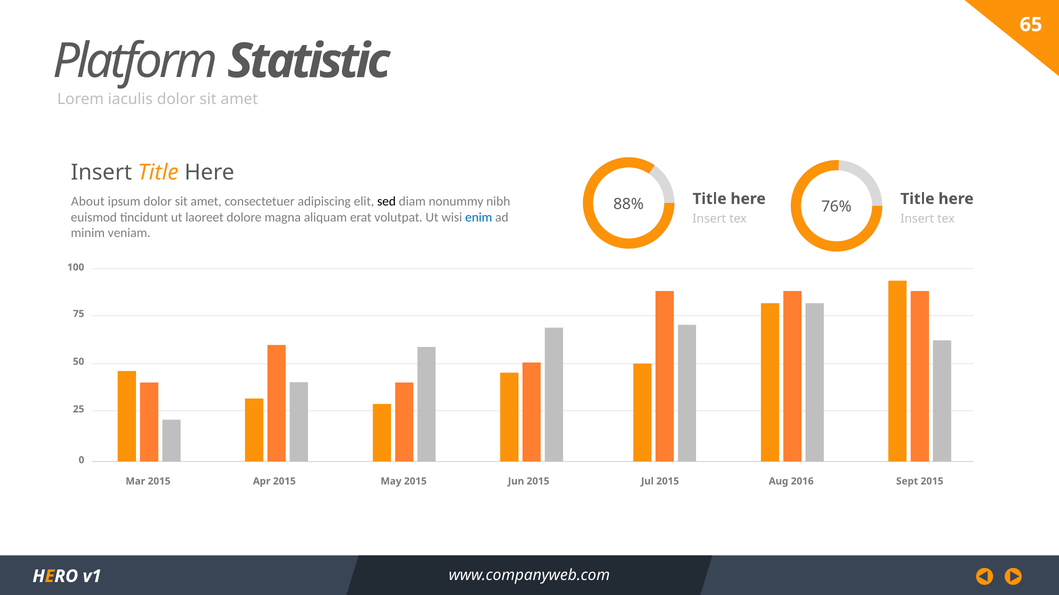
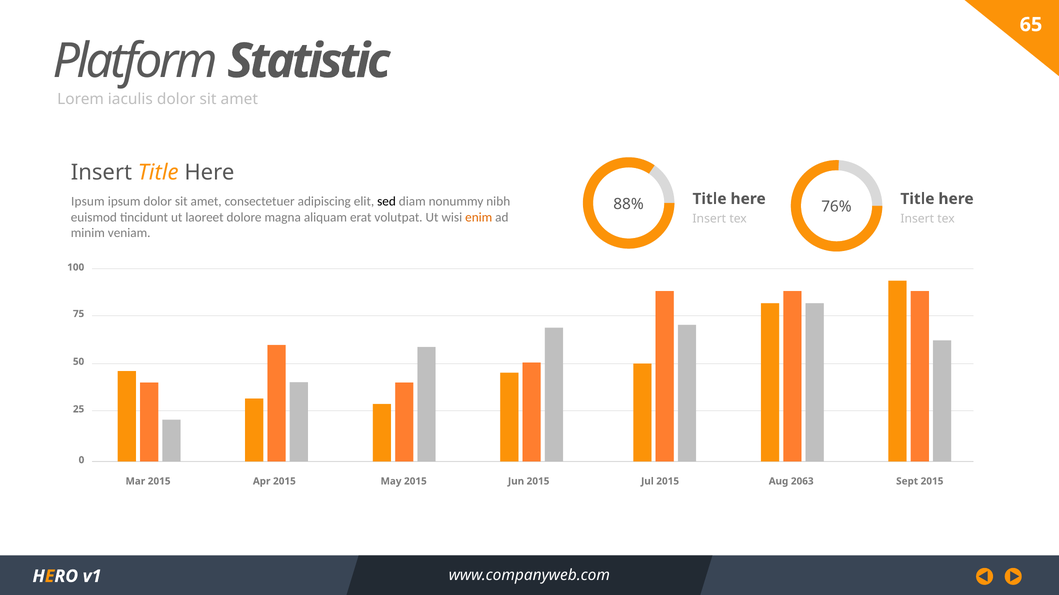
About: About -> Ipsum (88, 202)
enim colour: blue -> orange (479, 217)
2016: 2016 -> 2063 (802, 482)
